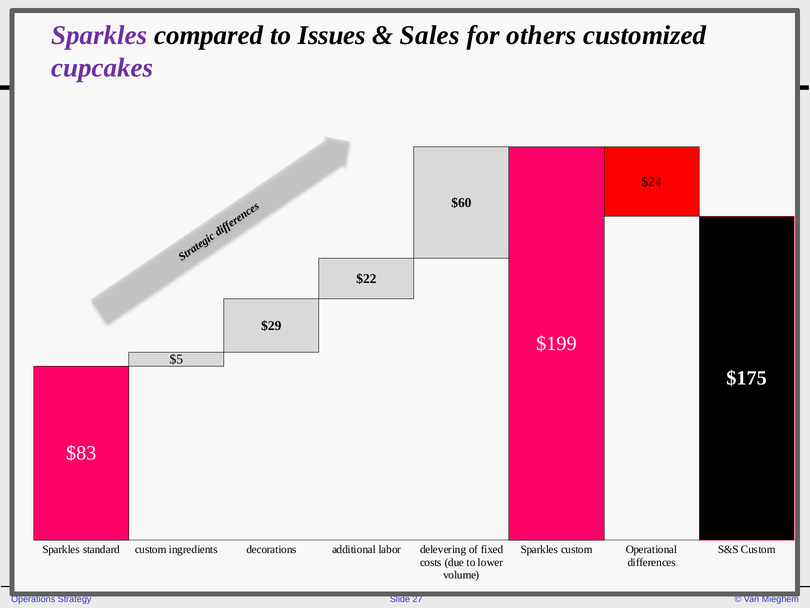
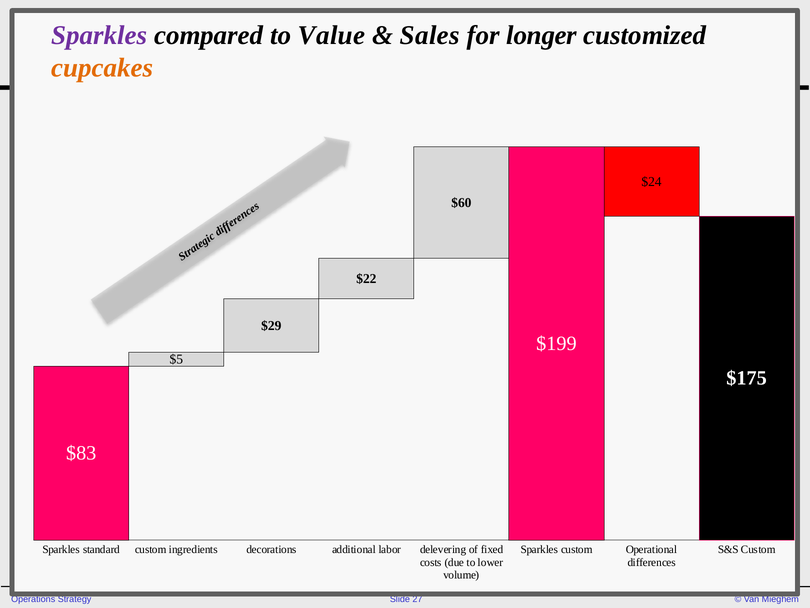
Issues: Issues -> Value (332, 36)
others: others -> longer (542, 36)
cupcakes colour: purple -> orange (102, 68)
